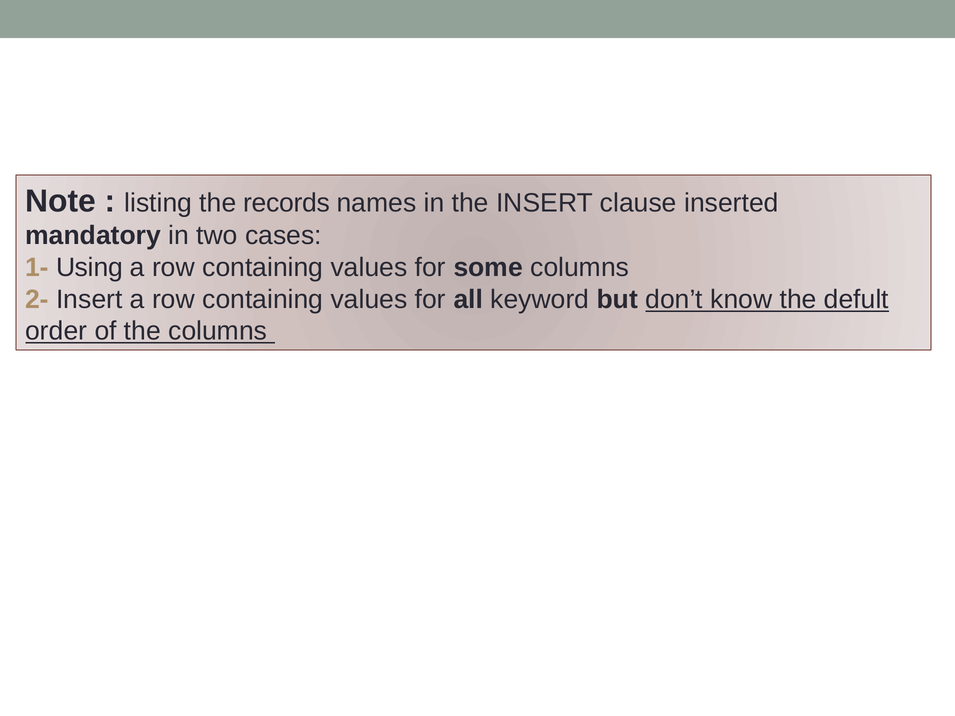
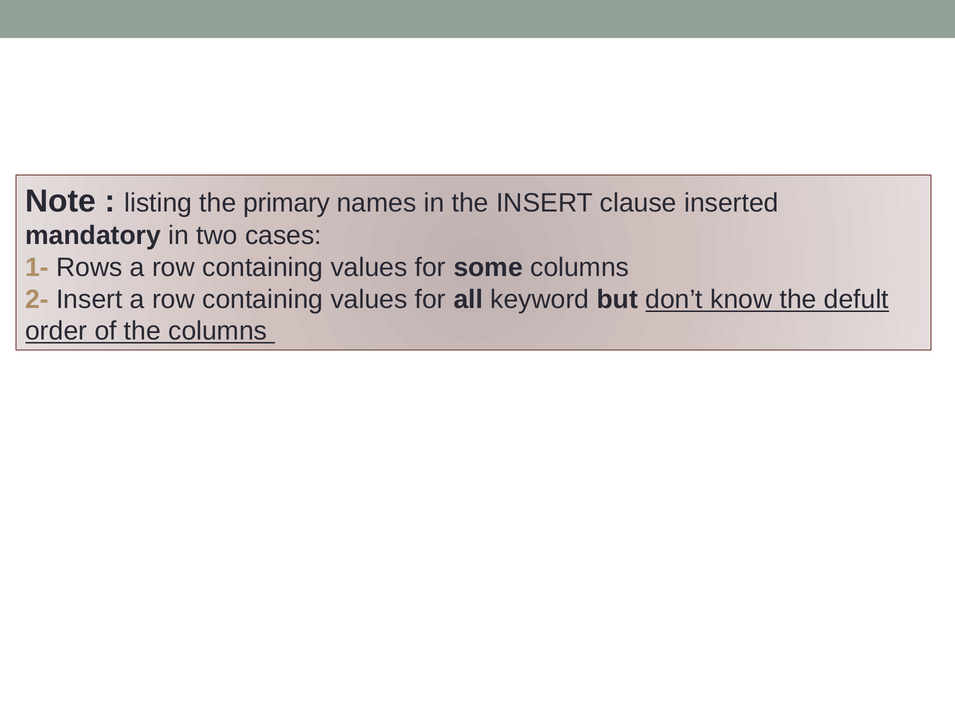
records: records -> primary (287, 203)
Using: Using -> Rows (89, 268)
